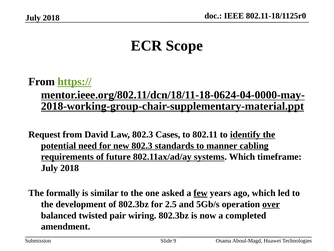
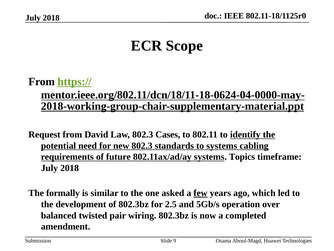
to manner: manner -> systems (222, 145)
systems Which: Which -> Topics (242, 157)
over underline: present -> none (271, 204)
